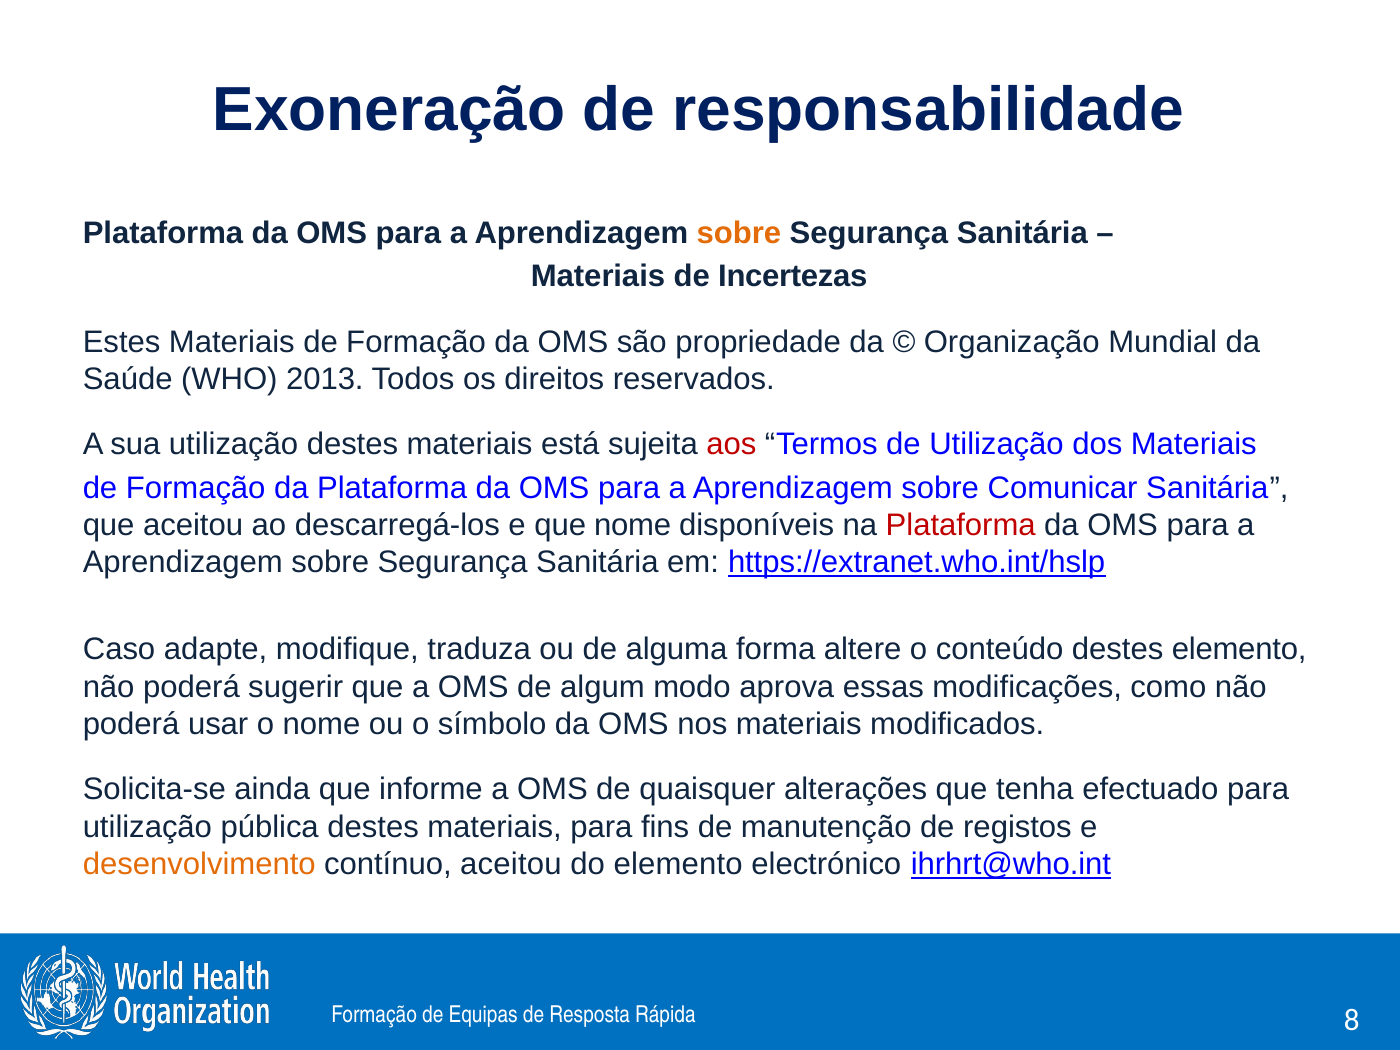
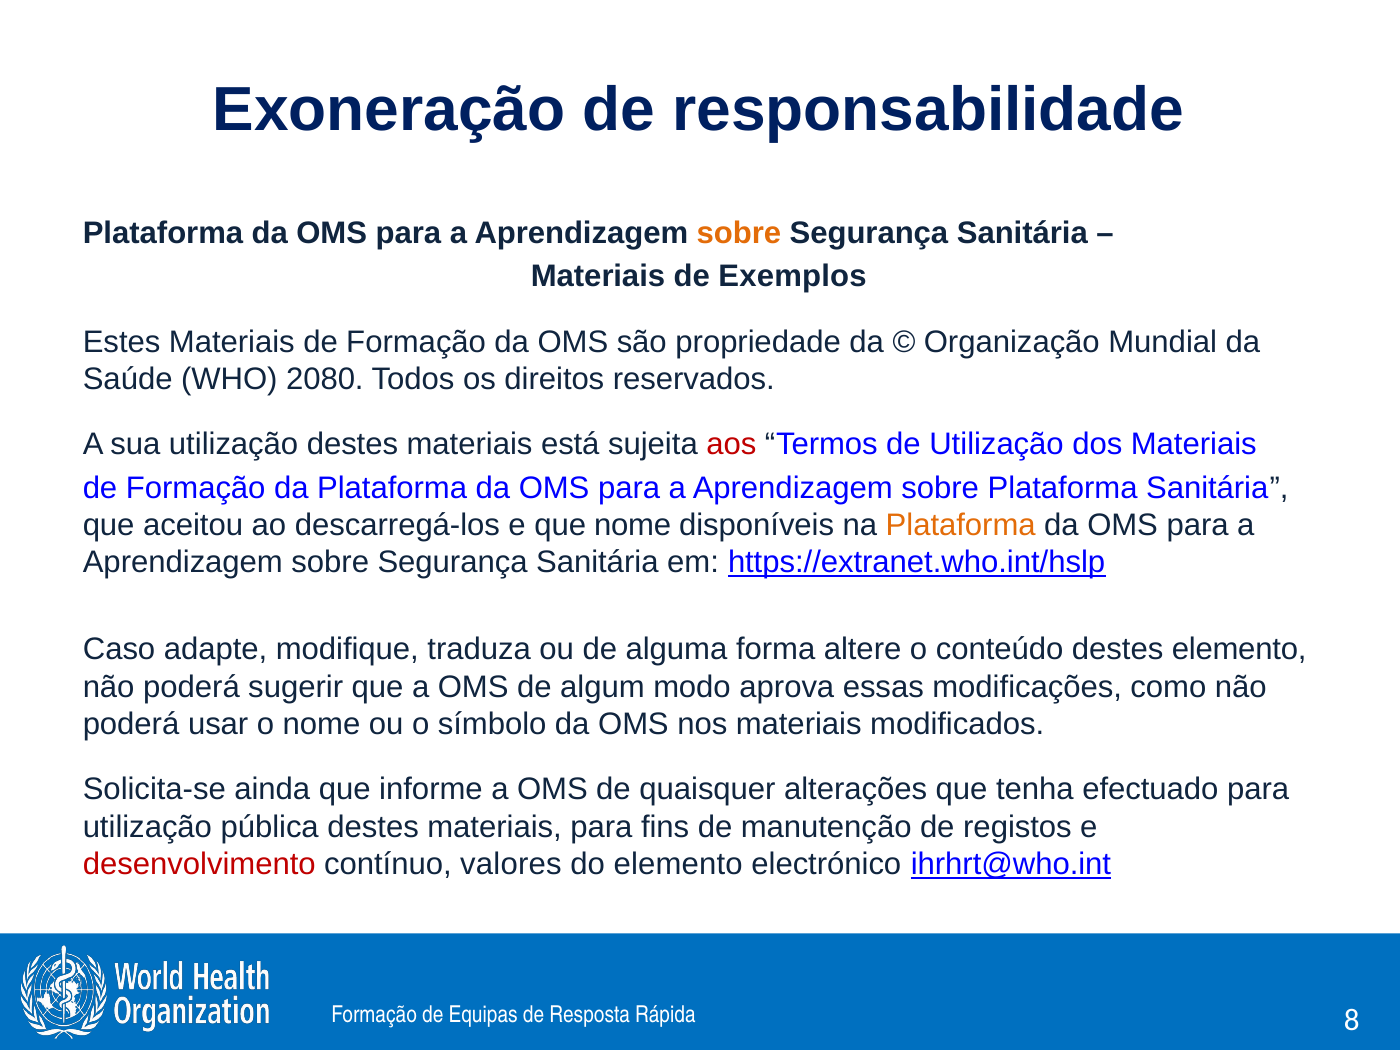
Incertezas: Incertezas -> Exemplos (793, 277)
2013: 2013 -> 2080 (325, 379)
sobre Comunicar: Comunicar -> Plataforma (1063, 488)
Plataforma colour: red -> orange (961, 525)
desenvolvimento colour: orange -> red (199, 864)
contínuo aceitou: aceitou -> valores (511, 864)
